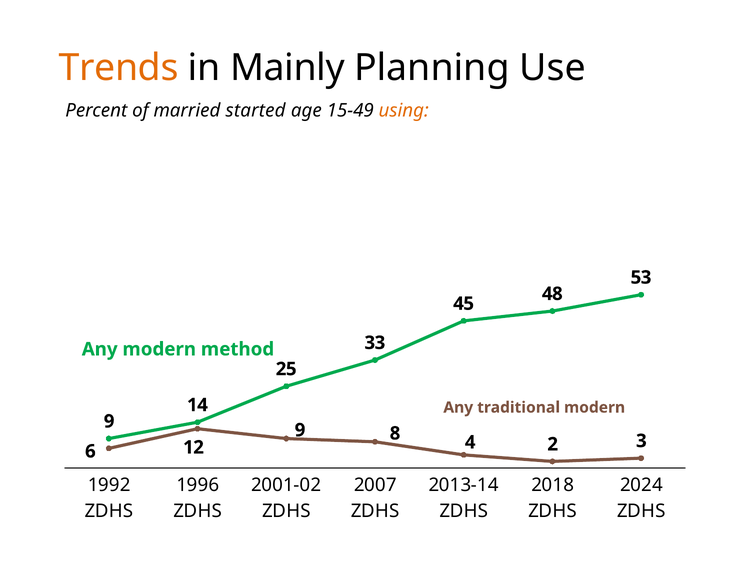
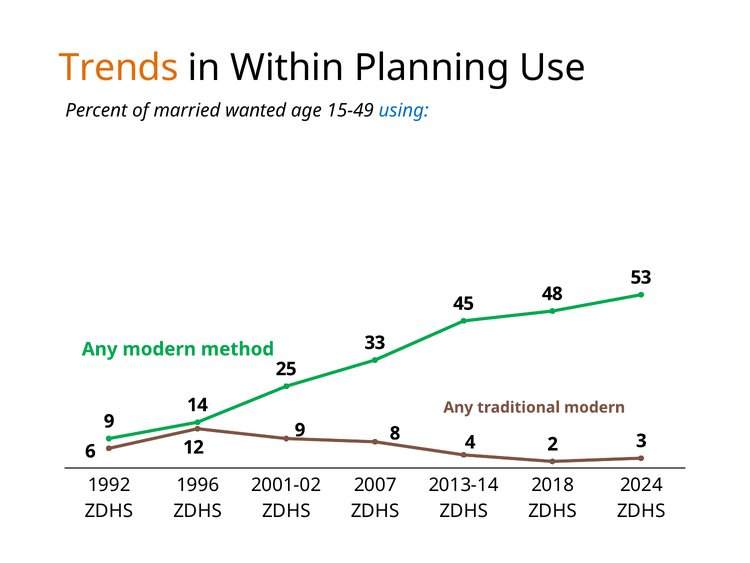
Mainly: Mainly -> Within (287, 68)
started: started -> wanted (256, 111)
using colour: orange -> blue (404, 111)
